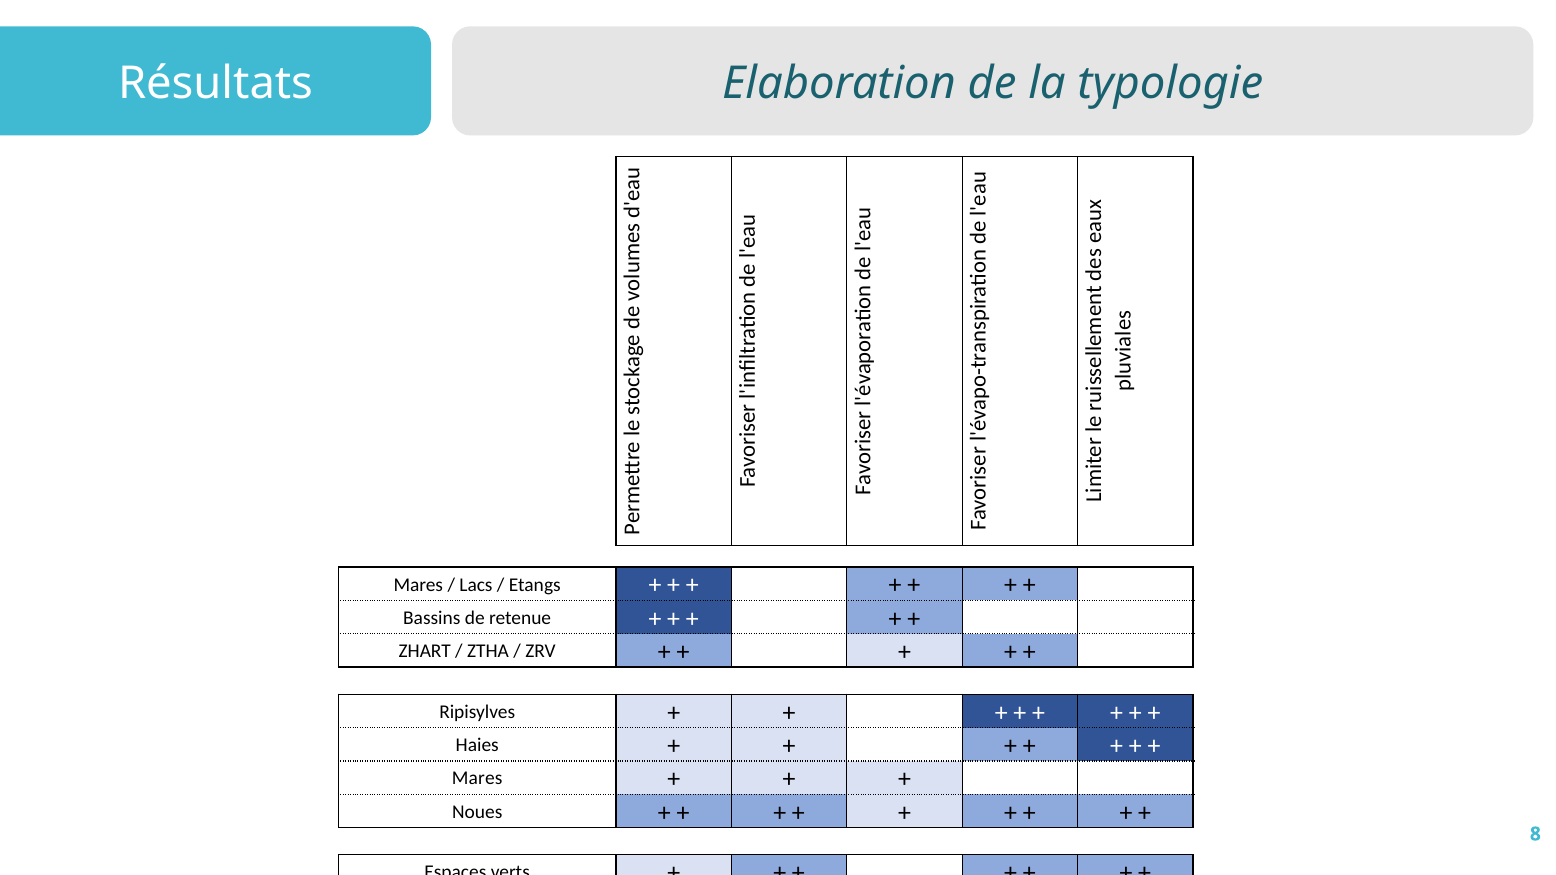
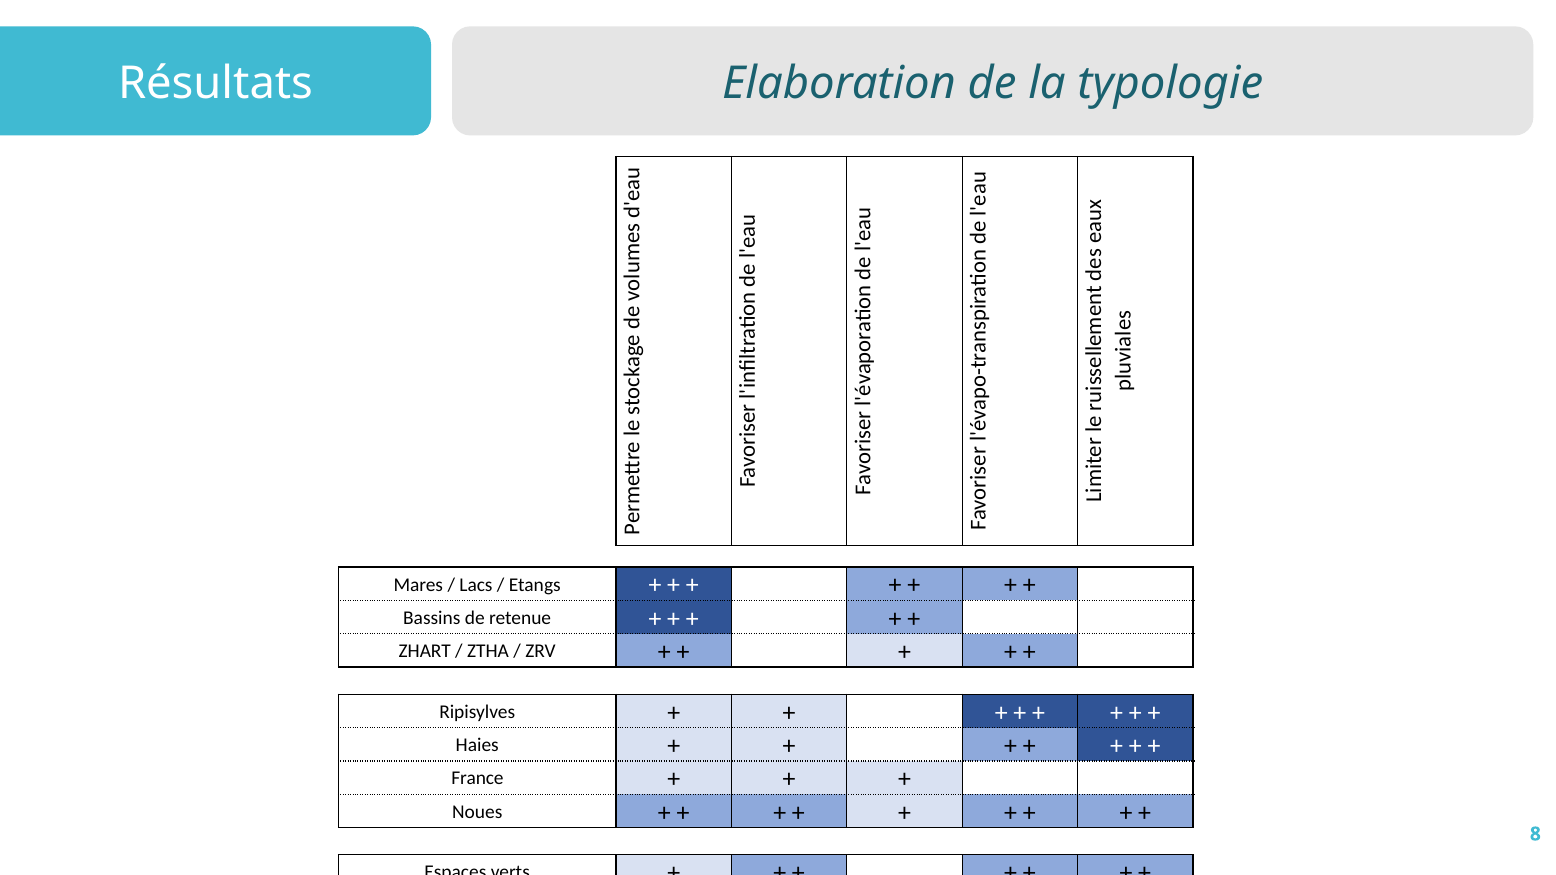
Mares: Mares -> France (477, 779)
